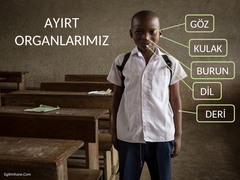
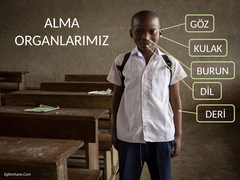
AYIRT: AYIRT -> ALMA (62, 23)
